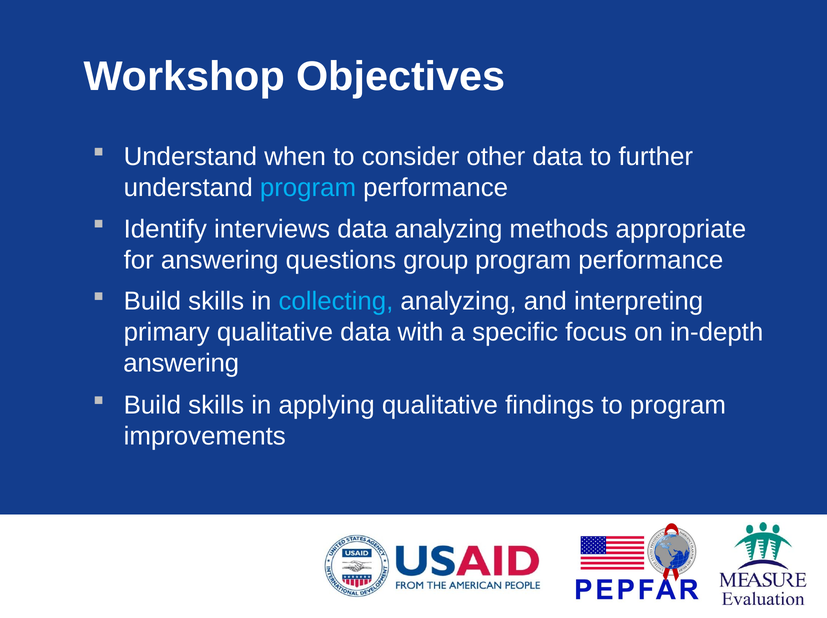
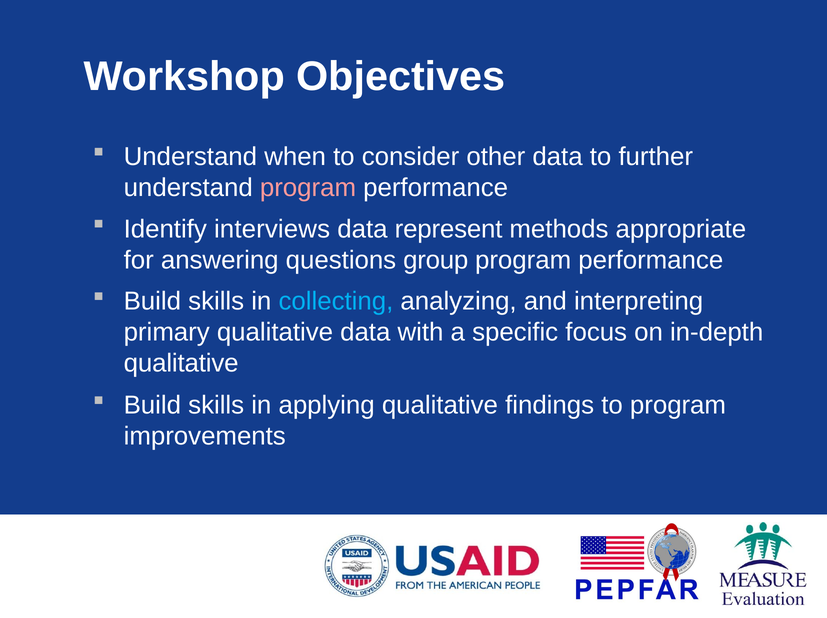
program colour: light blue -> pink (308, 188)
data analyzing: analyzing -> represent (449, 229)
answering: answering -> qualitative (181, 364)
